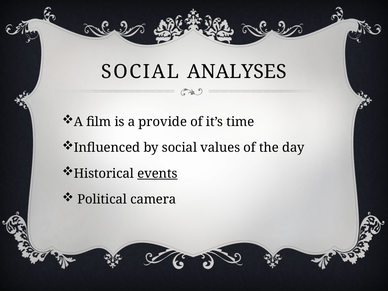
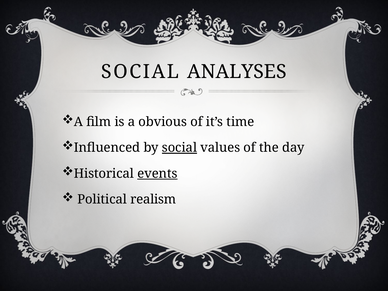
provide: provide -> obvious (163, 122)
social underline: none -> present (179, 148)
camera: camera -> realism (153, 199)
